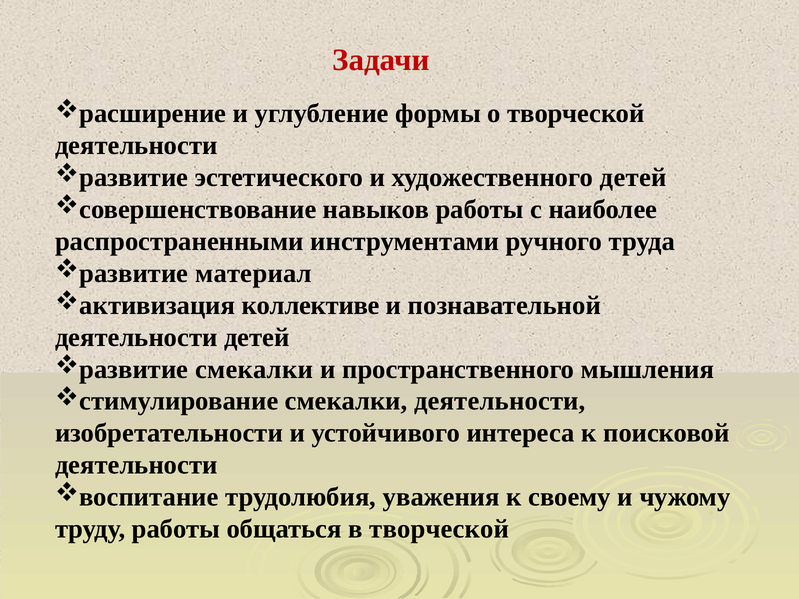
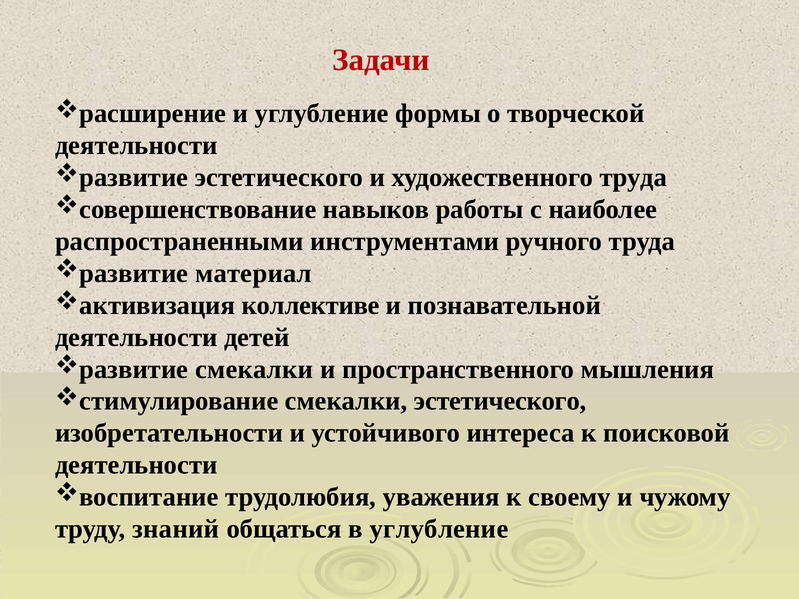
художественного детей: детей -> труда (633, 178)
смекалки деятельности: деятельности -> эстетического (500, 401)
труду работы: работы -> знаний (176, 529)
в творческой: творческой -> углубление (439, 529)
